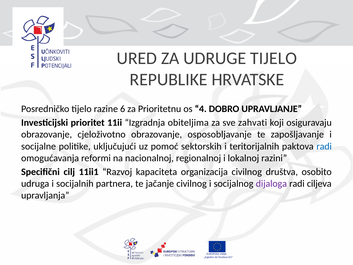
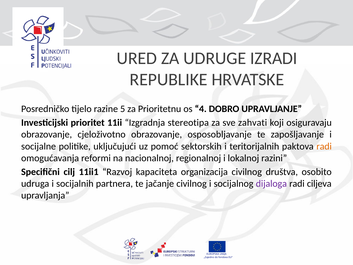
UDRUGE TIJELO: TIJELO -> IZRADI (274, 58)
6: 6 -> 5 (123, 109)
obiteljima: obiteljima -> stereotipa (188, 123)
radi colour: blue -> orange (324, 146)
